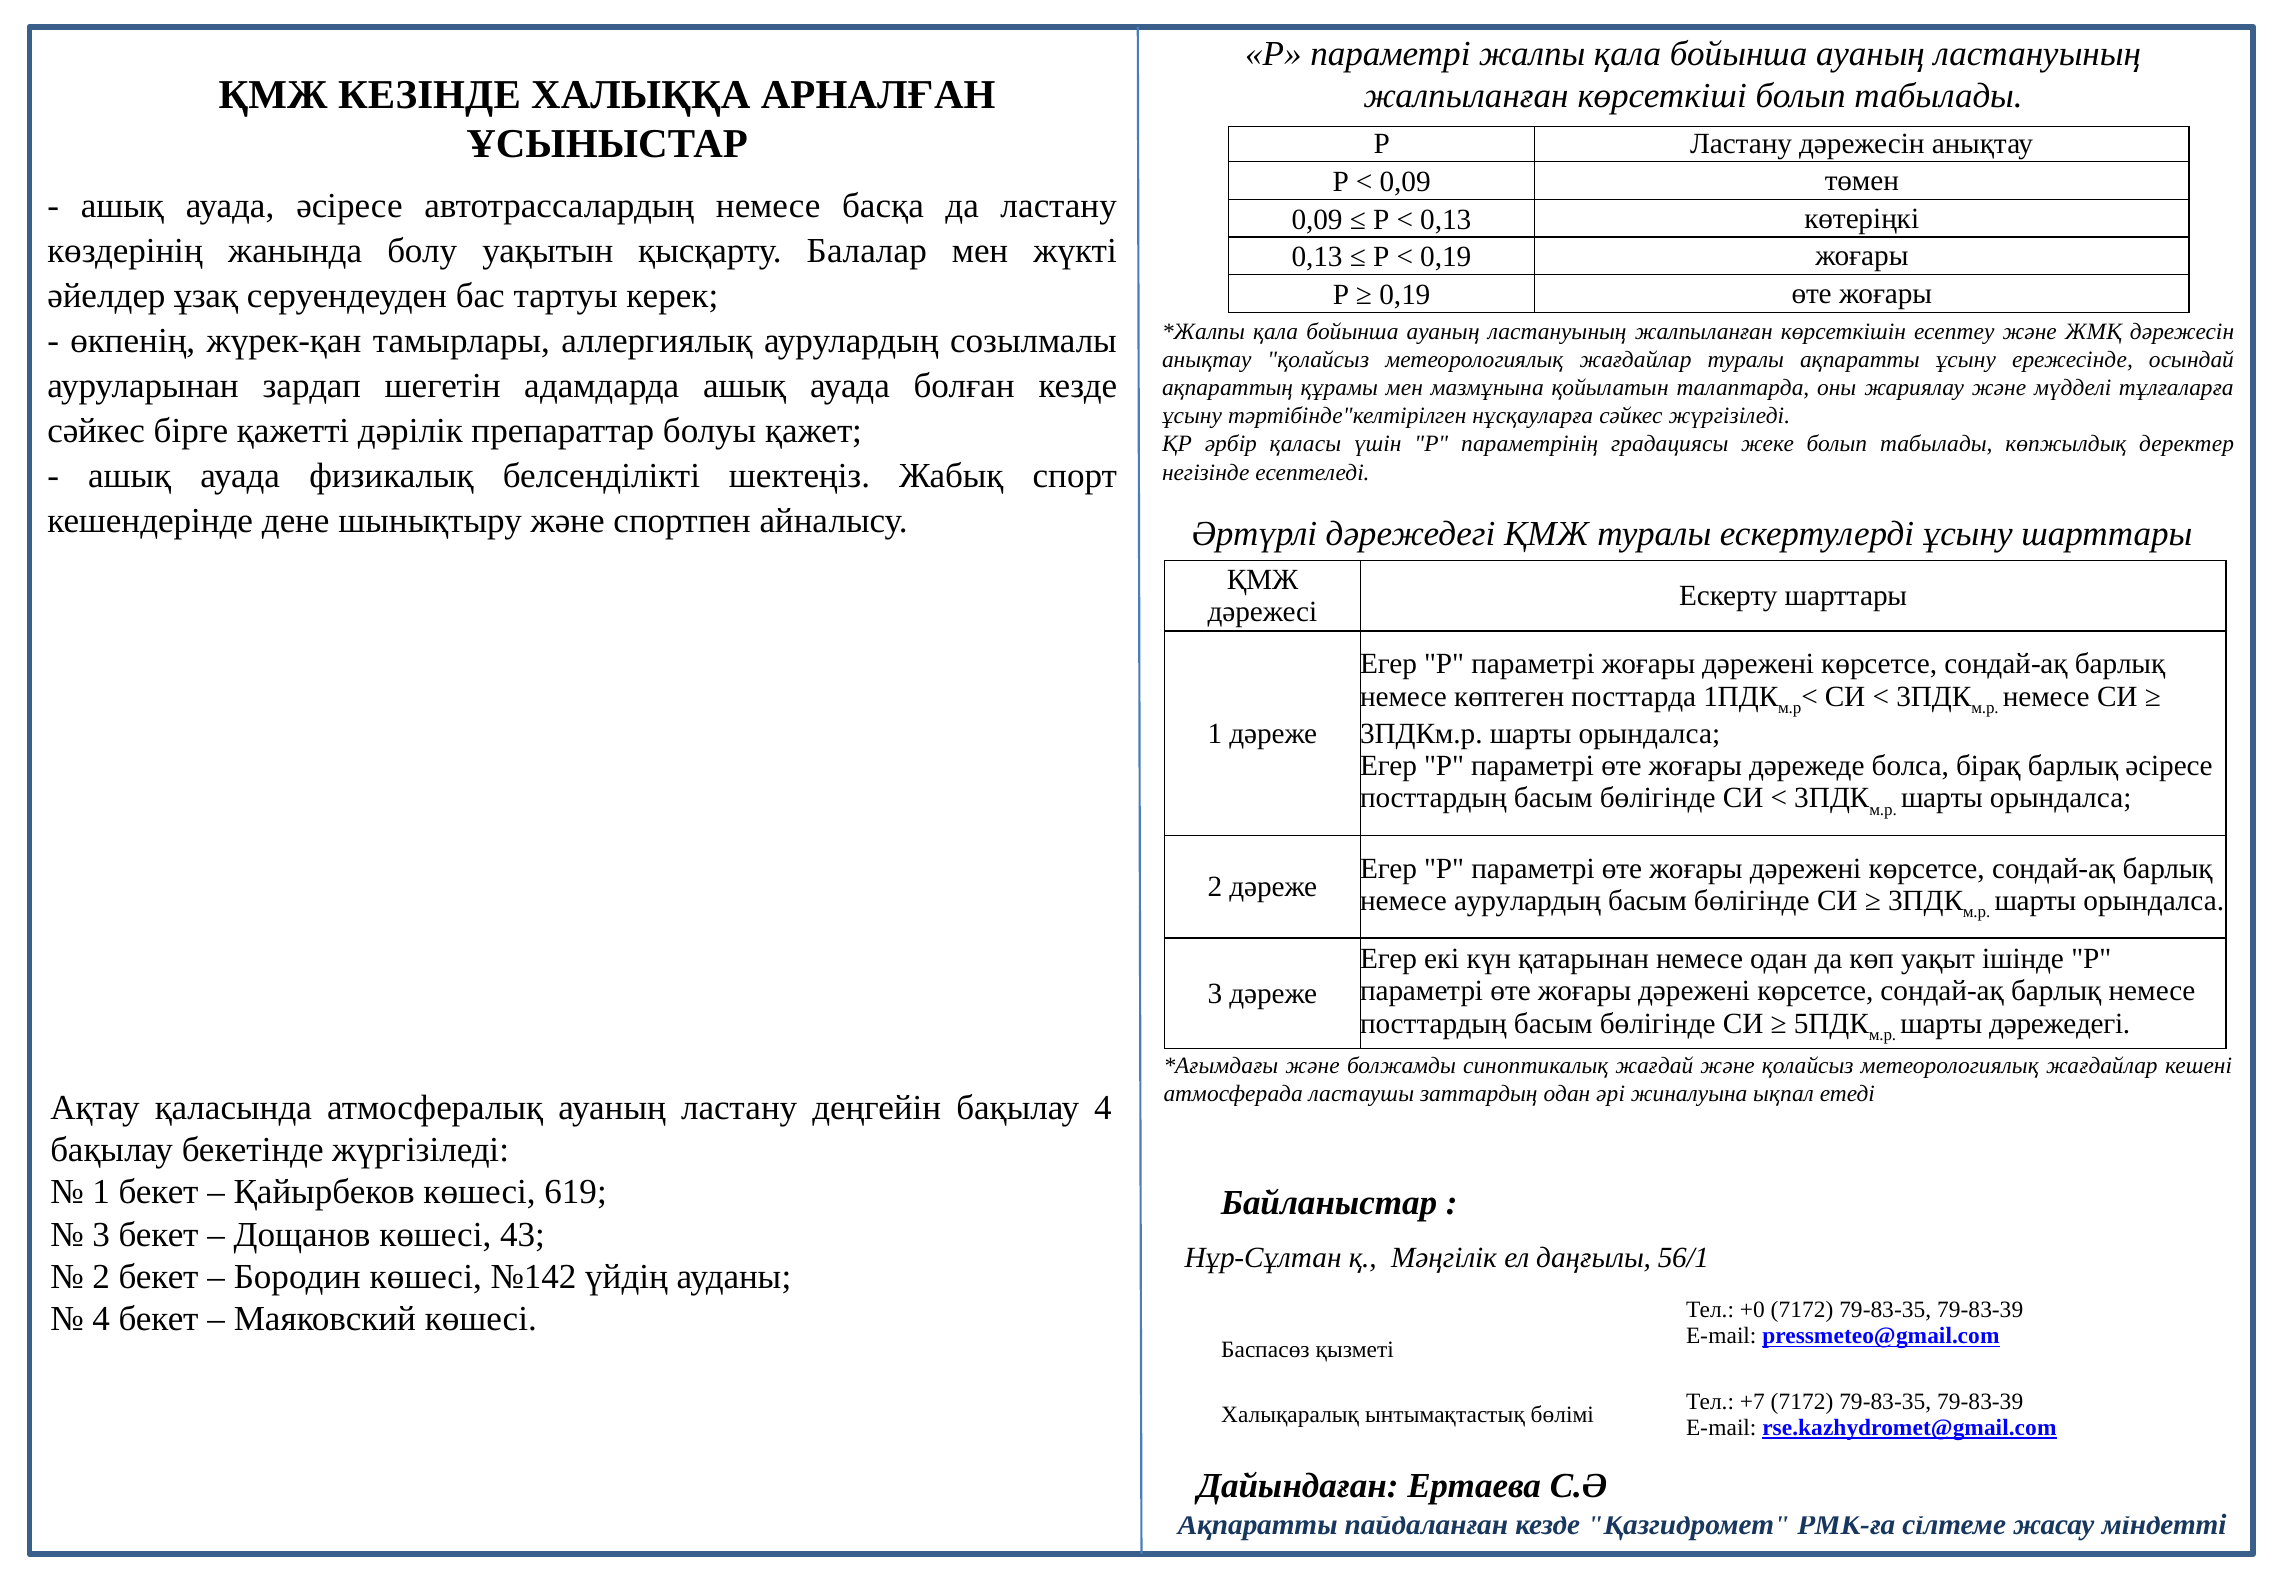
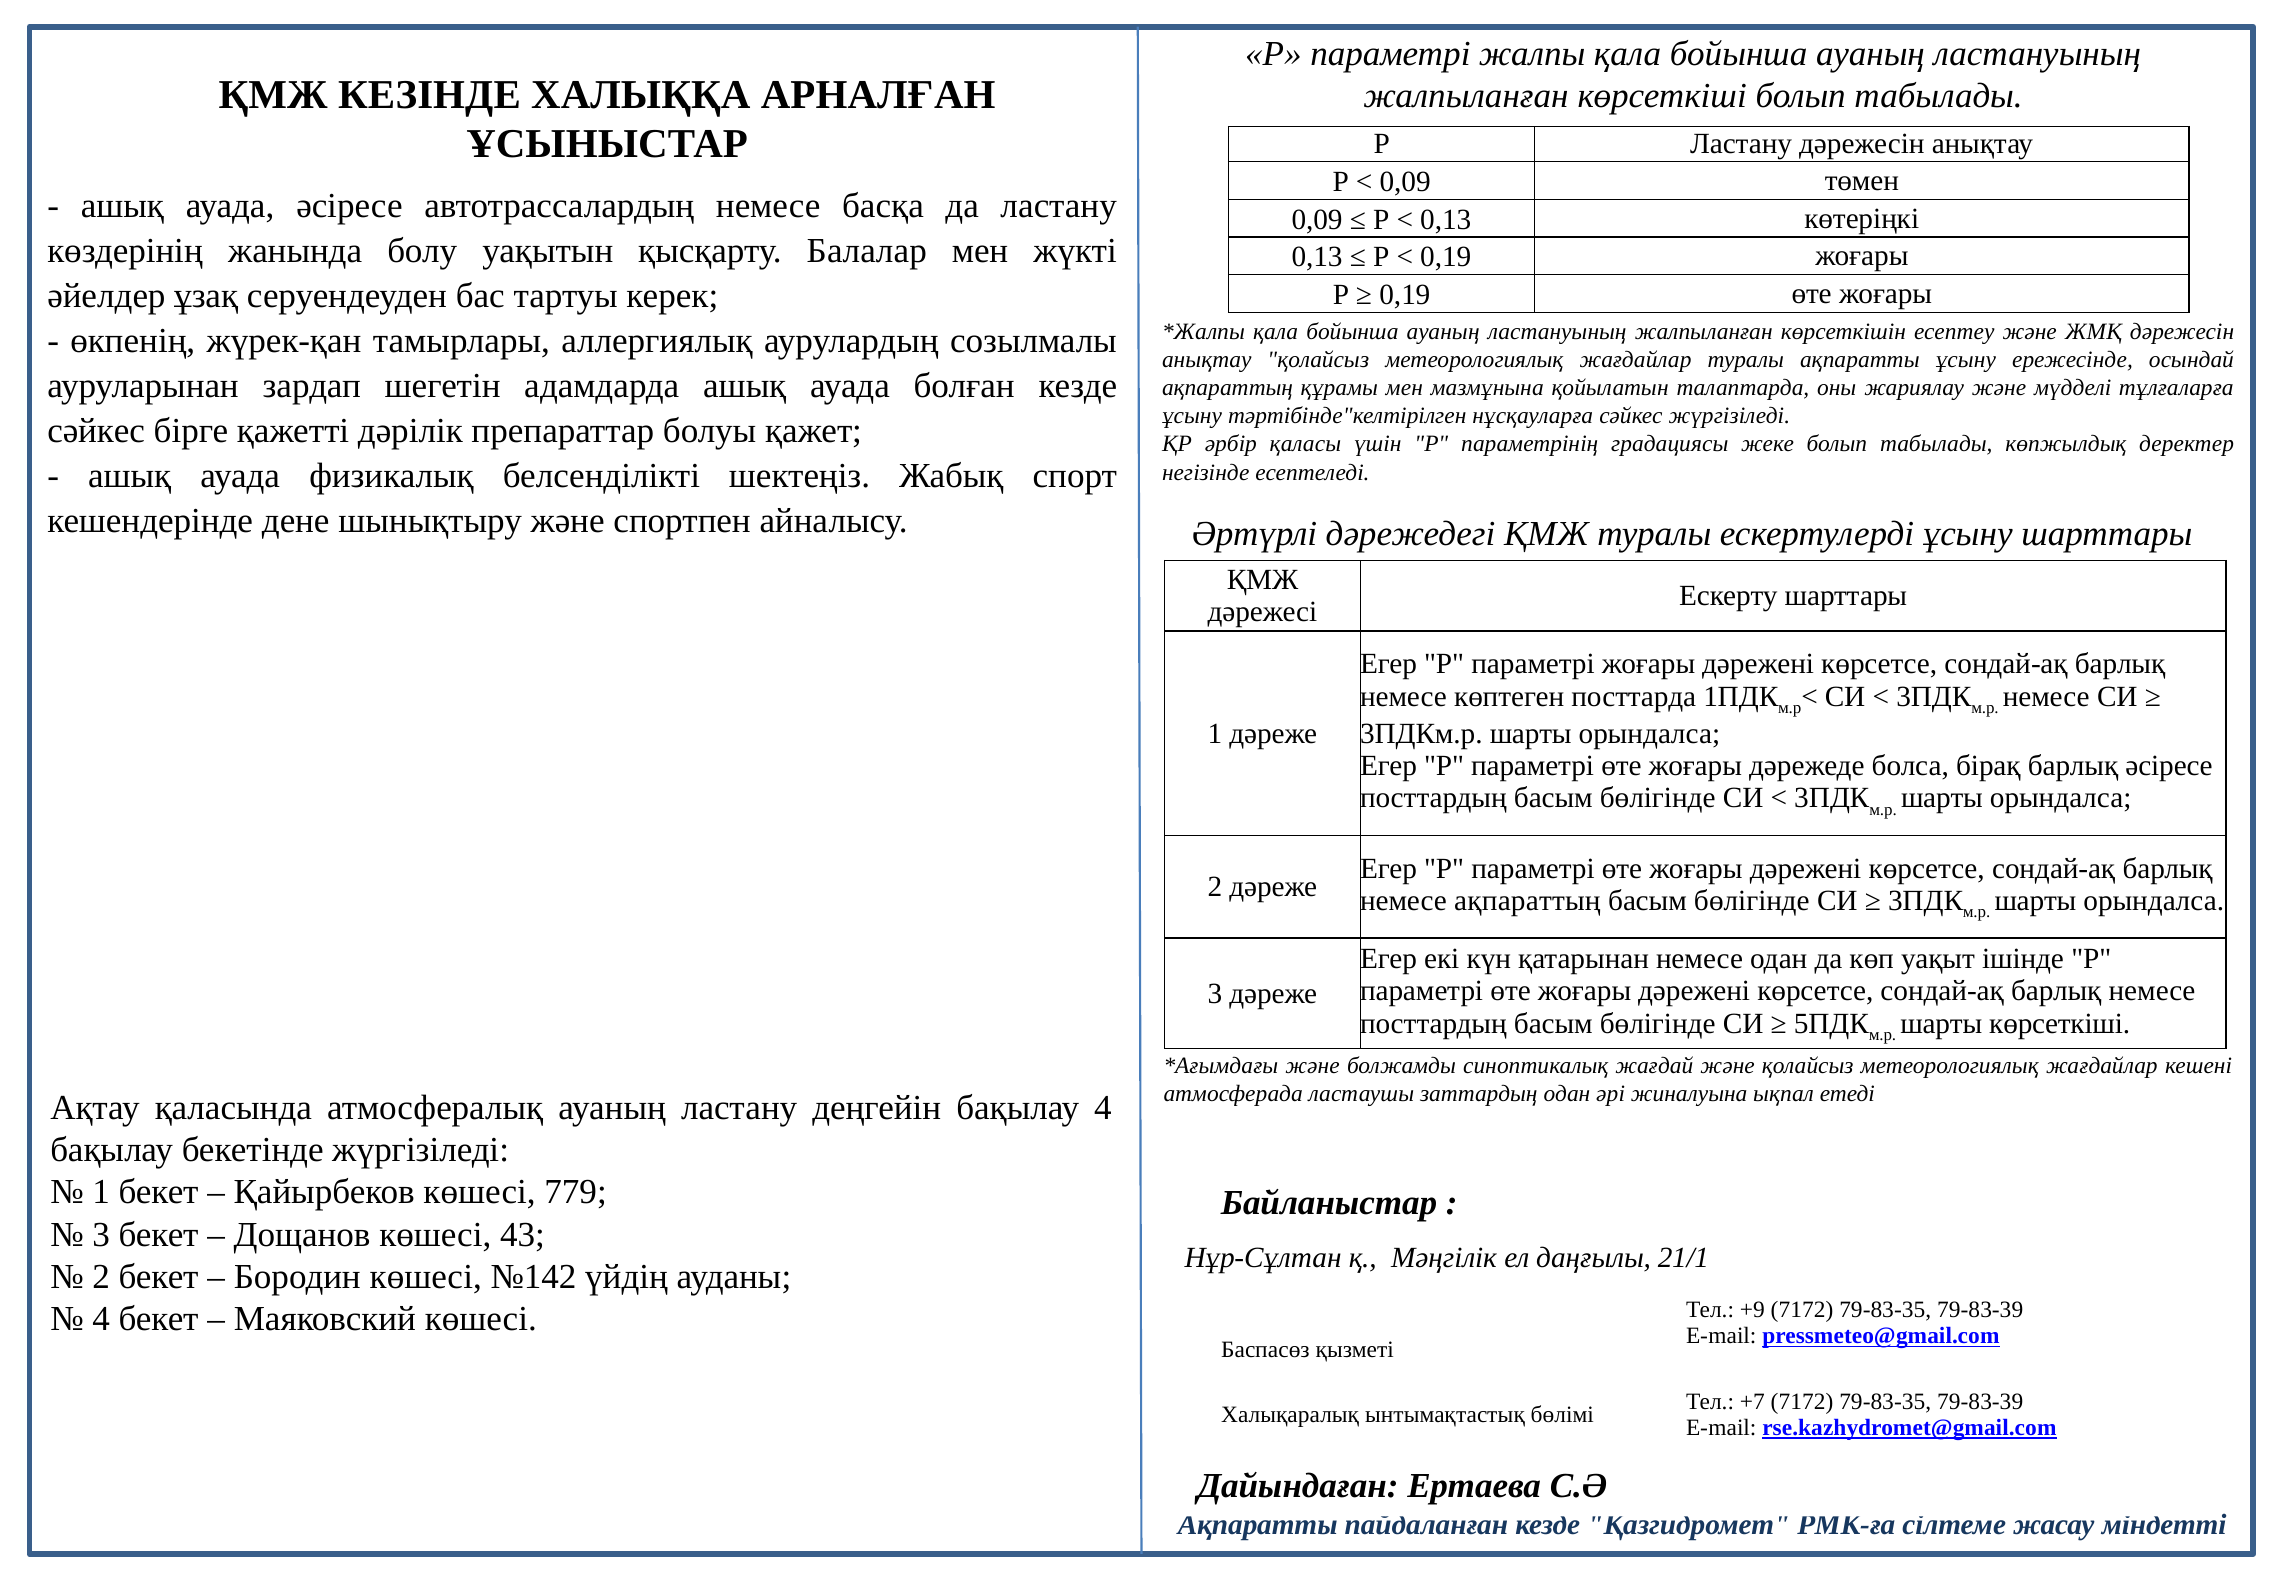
немесе аурулардың: аурулардың -> ақпараттың (1527, 900)
шарты дәрежедегі: дәрежедегі -> көрсеткіші (2060, 1023)
619: 619 -> 779 (576, 1192)
56/1: 56/1 -> 21/1 (1683, 1258)
+0: +0 -> +9 (1752, 1310)
